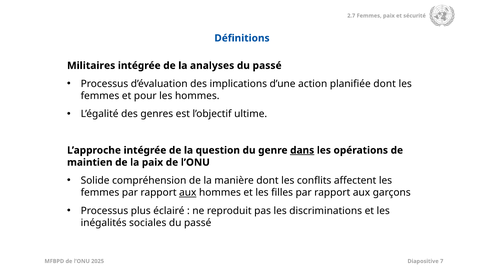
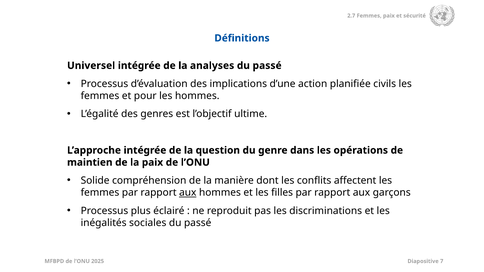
Militaires: Militaires -> Universel (91, 66)
planifiée dont: dont -> civils (385, 84)
dans underline: present -> none (302, 150)
